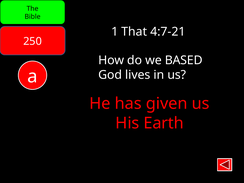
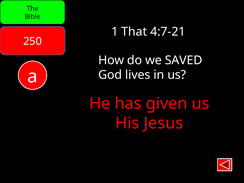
BASED: BASED -> SAVED (184, 60)
Earth: Earth -> Jesus (163, 123)
